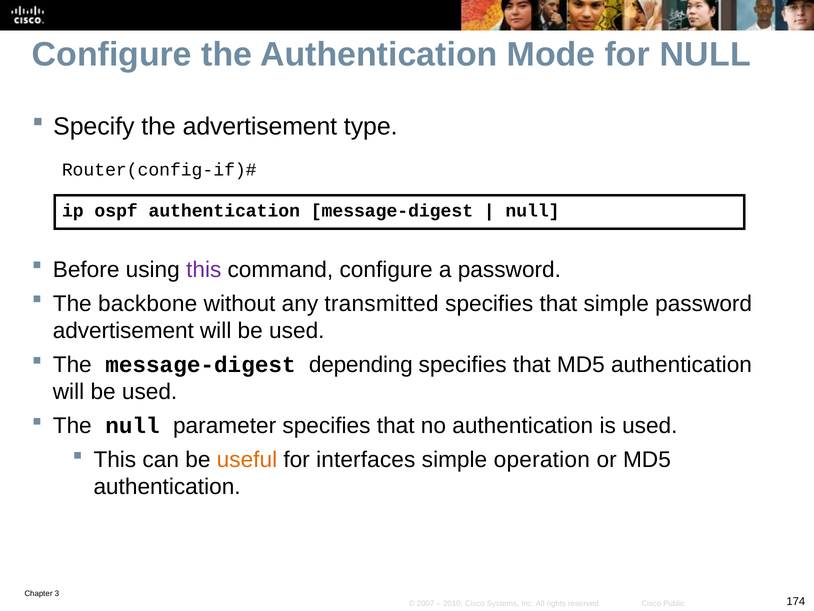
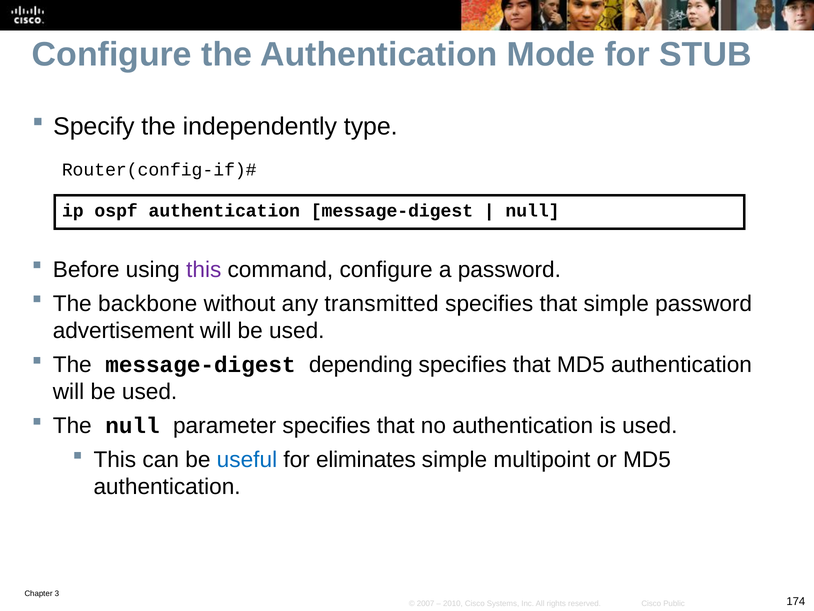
for NULL: NULL -> STUB (705, 55)
the advertisement: advertisement -> independently (260, 127)
useful colour: orange -> blue (247, 459)
interfaces: interfaces -> eliminates (366, 459)
operation: operation -> multipoint (542, 459)
